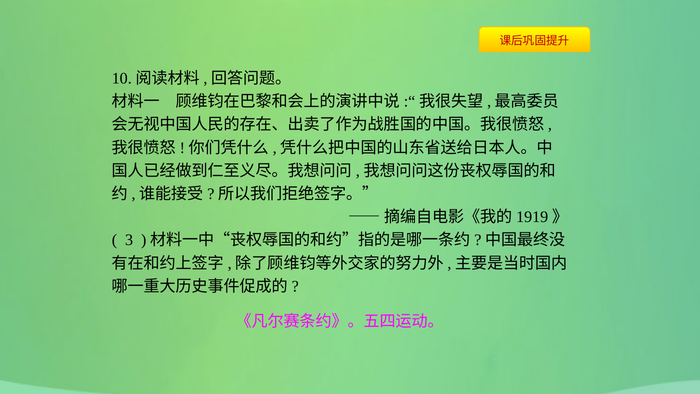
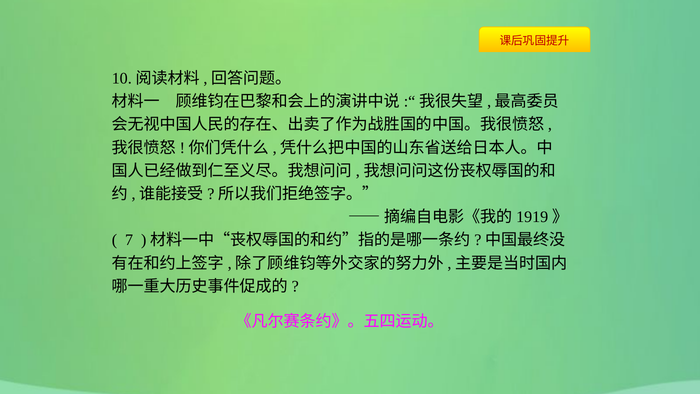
3: 3 -> 7 (129, 240)
